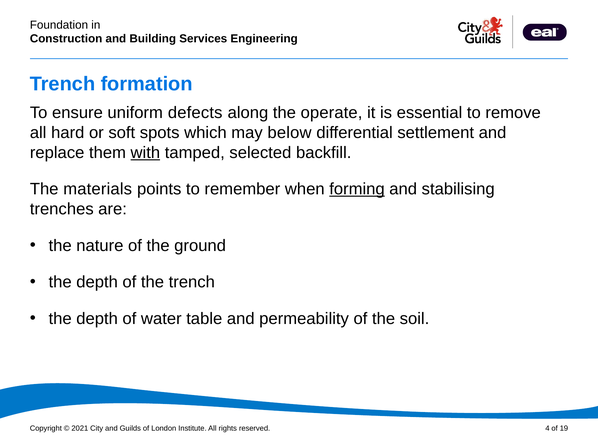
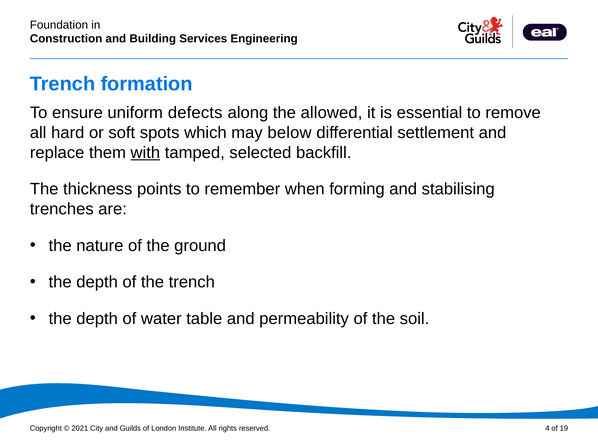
operate: operate -> allowed (331, 113)
materials: materials -> thickness (98, 189)
forming underline: present -> none (357, 189)
